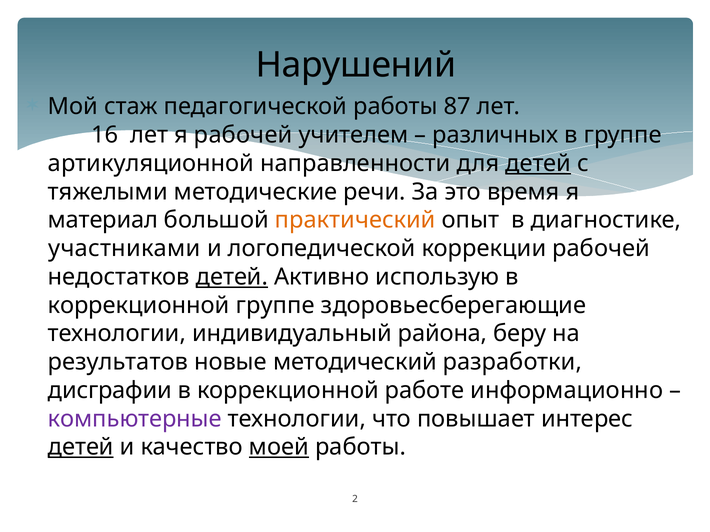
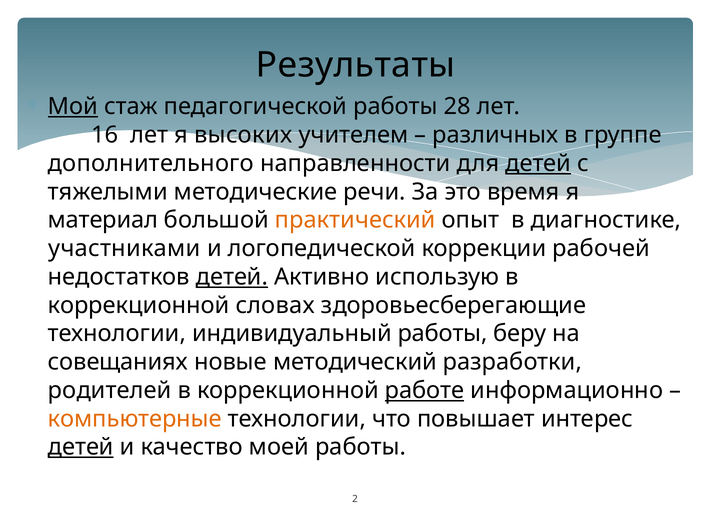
Нарушений: Нарушений -> Результаты (356, 65)
Мой underline: none -> present (73, 107)
87: 87 -> 28 (457, 107)
я рабочей: рабочей -> высоких (243, 135)
артикуляционной: артикуляционной -> дополнительного (151, 164)
коррекционной группе: группе -> словах (275, 306)
индивидуальный района: района -> работы (443, 334)
результатов: результатов -> совещаниях (118, 362)
дисграфии: дисграфии -> родителей (110, 391)
работе underline: none -> present (425, 391)
компьютерные colour: purple -> orange (135, 419)
моей underline: present -> none (279, 448)
